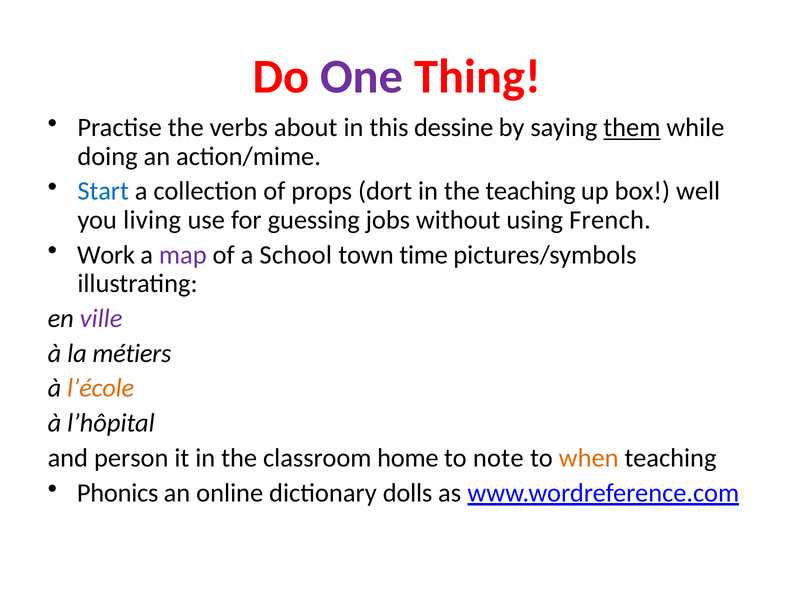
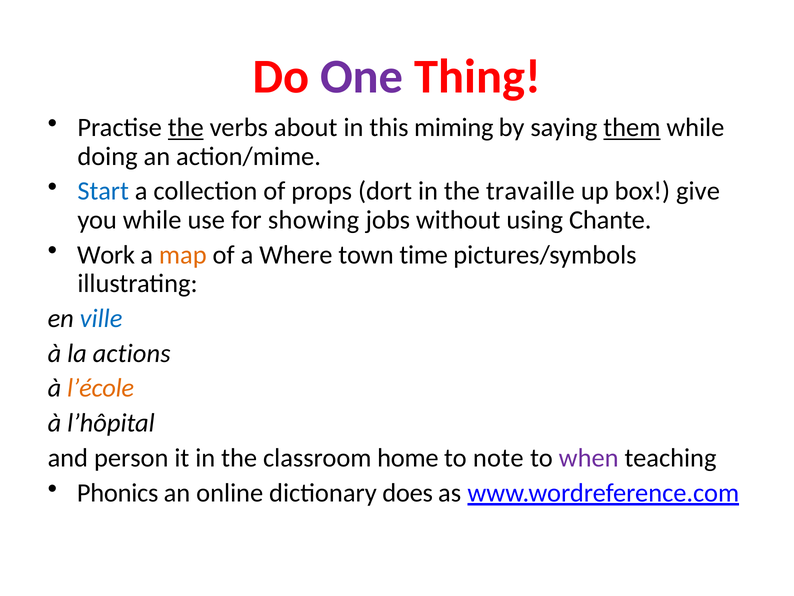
the underline: none -> present (186, 128)
dessine: dessine -> miming (454, 128)
the teaching: teaching -> travaille (530, 191)
well: well -> give (698, 191)
you living: living -> while (152, 220)
guessing: guessing -> showing (314, 220)
French: French -> Chante (610, 220)
map colour: purple -> orange (183, 255)
School: School -> Where (296, 255)
ville colour: purple -> blue (101, 318)
métiers: métiers -> actions (132, 353)
when colour: orange -> purple (589, 458)
dolls: dolls -> does (408, 493)
